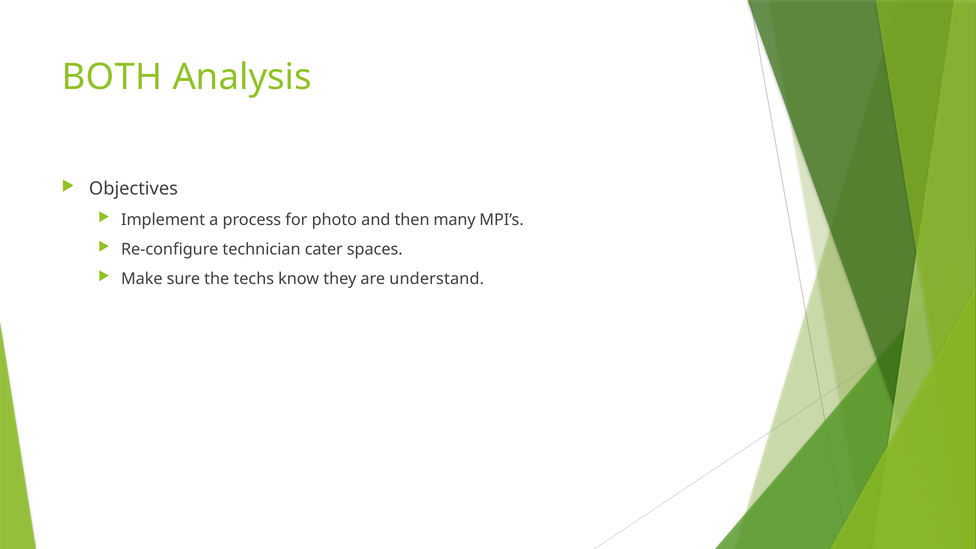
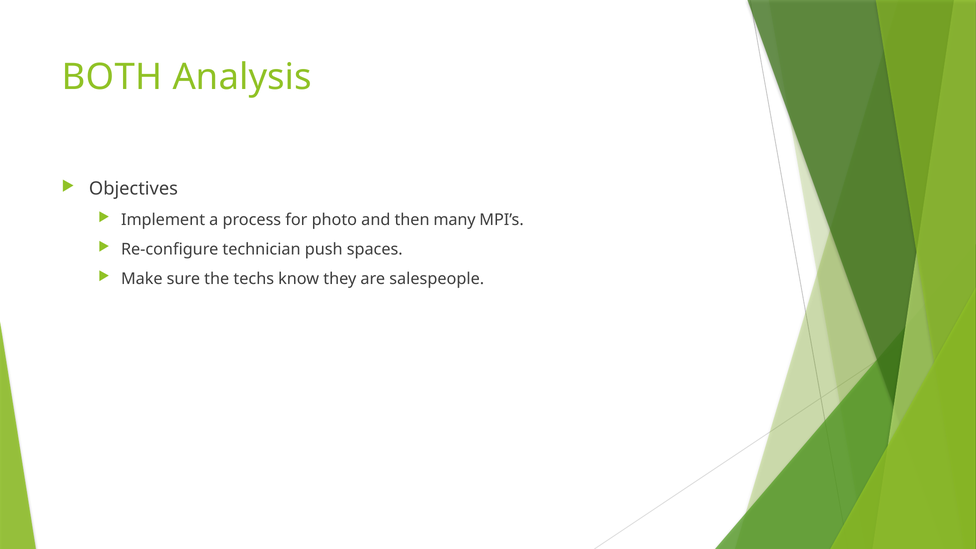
cater: cater -> push (324, 249)
understand: understand -> salespeople (437, 279)
